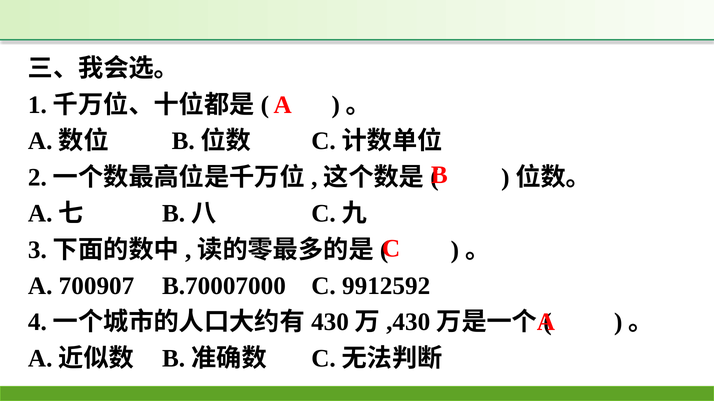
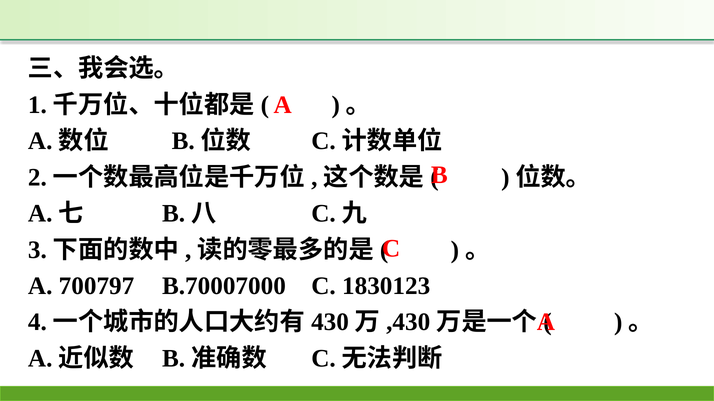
700907: 700907 -> 700797 (97, 286)
9912592: 9912592 -> 1830123 (386, 286)
